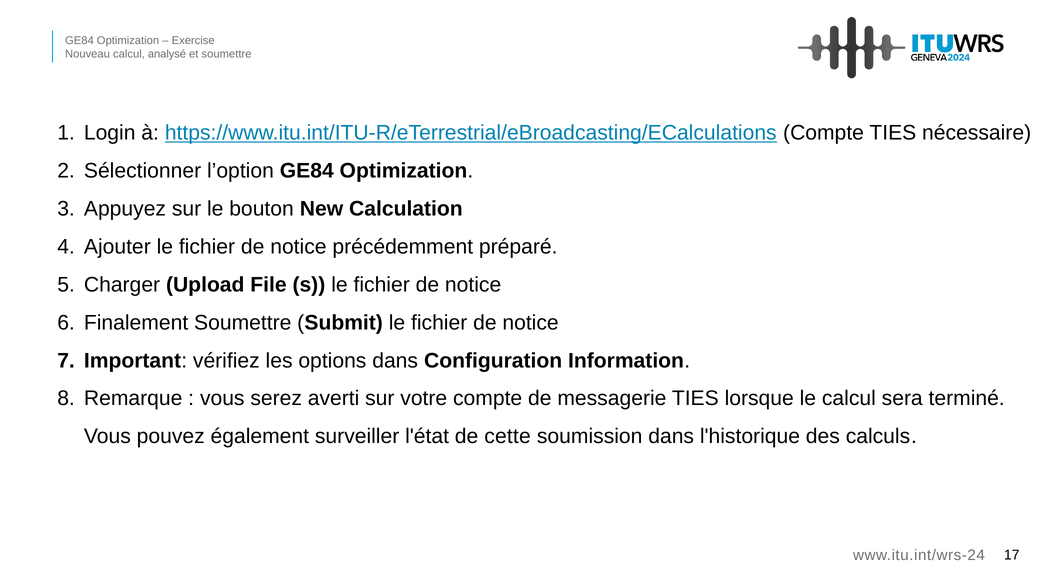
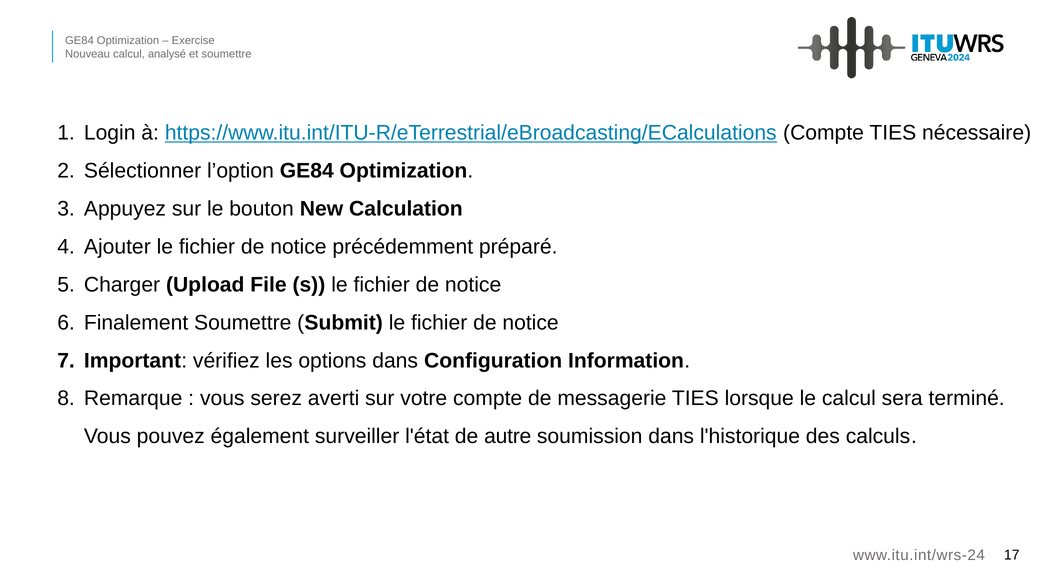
cette: cette -> autre (508, 436)
